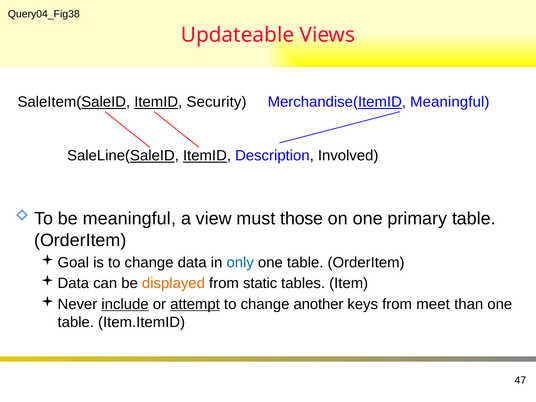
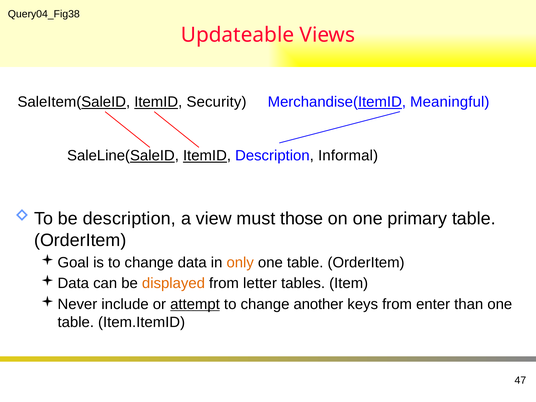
Involved: Involved -> Informal (348, 156)
be meaningful: meaningful -> description (129, 219)
only colour: blue -> orange (240, 263)
static: static -> letter (260, 283)
include underline: present -> none (125, 304)
meet: meet -> enter (433, 304)
